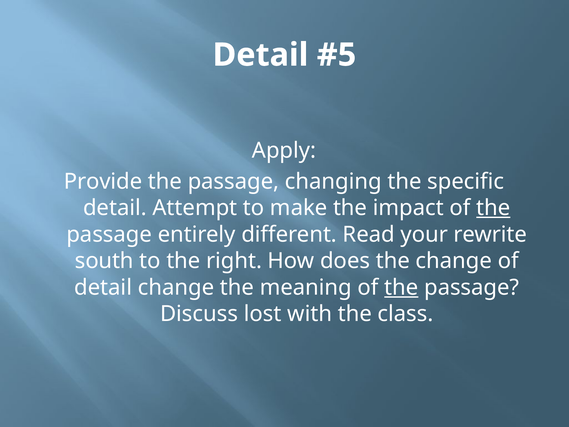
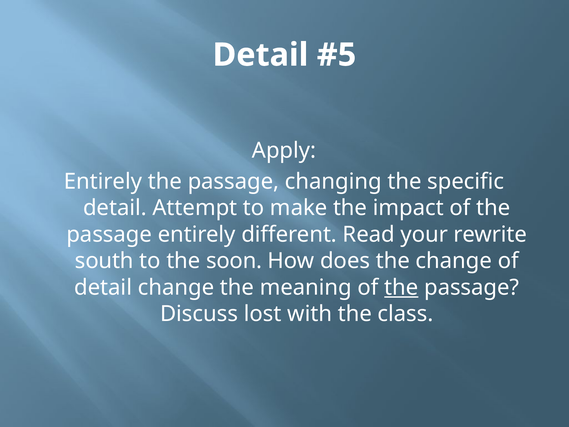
Provide: Provide -> Entirely (103, 181)
the underline: present -> none (493, 208)
right: right -> soon (234, 261)
